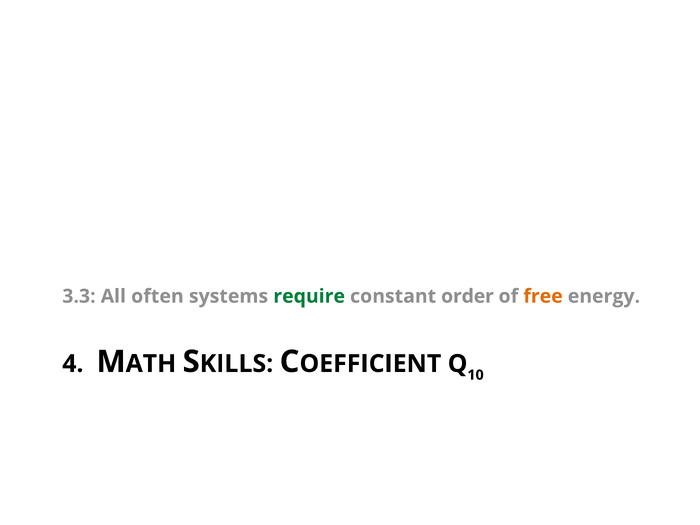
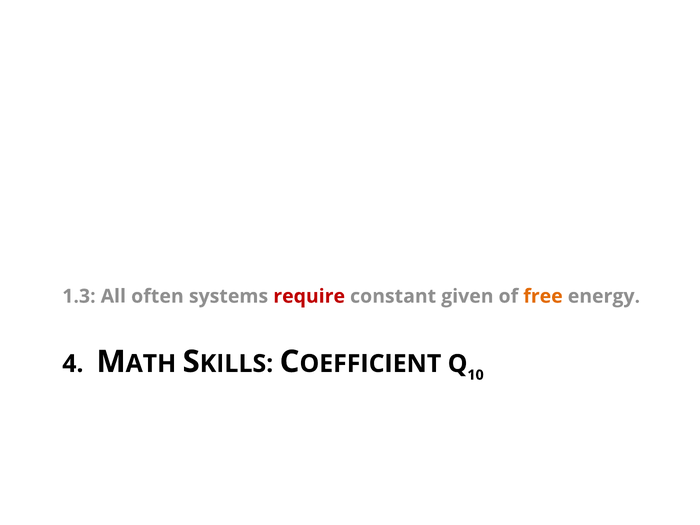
3.3: 3.3 -> 1.3 (79, 296)
require colour: green -> red (309, 296)
order: order -> given (467, 296)
